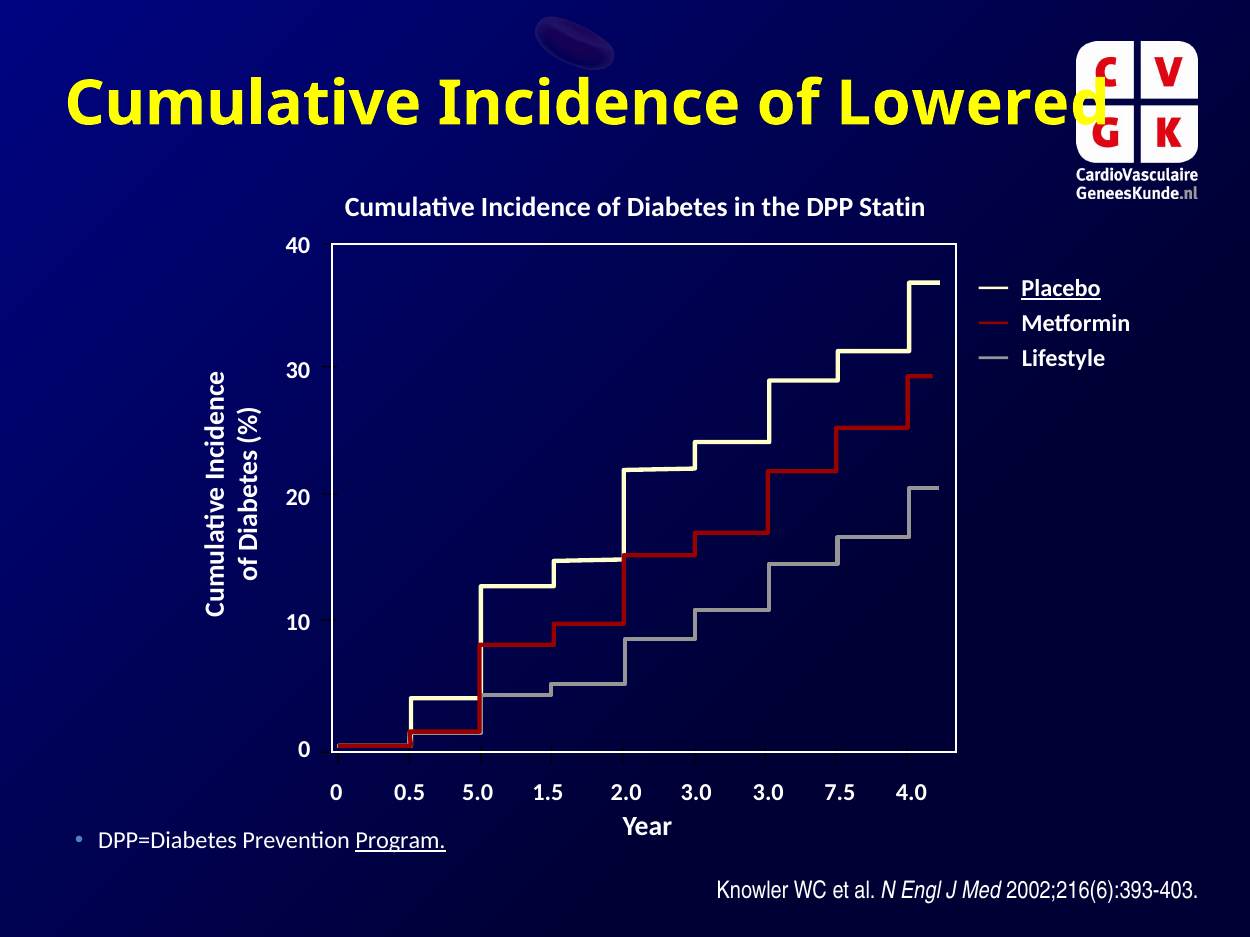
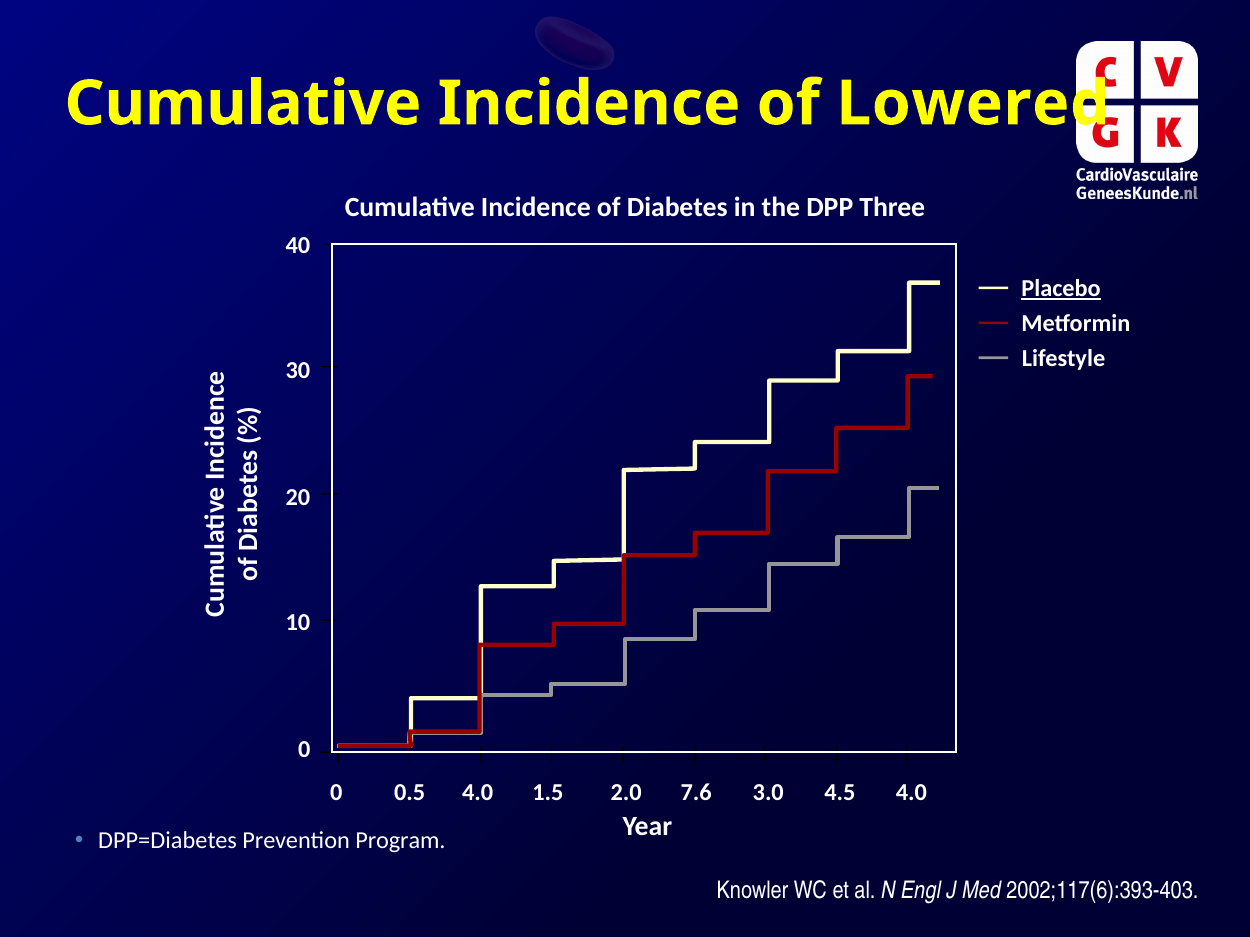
Statin: Statin -> Three (892, 208)
0.5 5.0: 5.0 -> 4.0 (478, 793)
2.0 3.0: 3.0 -> 7.6 (696, 793)
7.5: 7.5 -> 4.5 (840, 793)
Program underline: present -> none (400, 841)
2002;216(6):393-403: 2002;216(6):393-403 -> 2002;117(6):393-403 (1102, 891)
